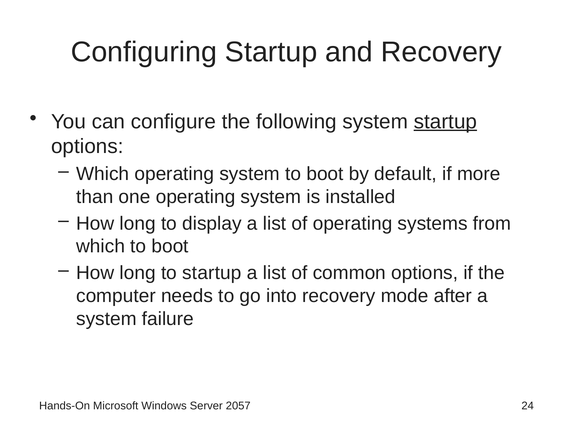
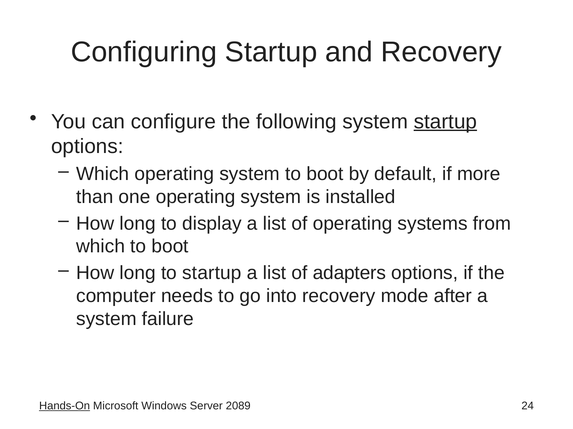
common: common -> adapters (349, 273)
Hands-On underline: none -> present (65, 407)
2057: 2057 -> 2089 (238, 407)
